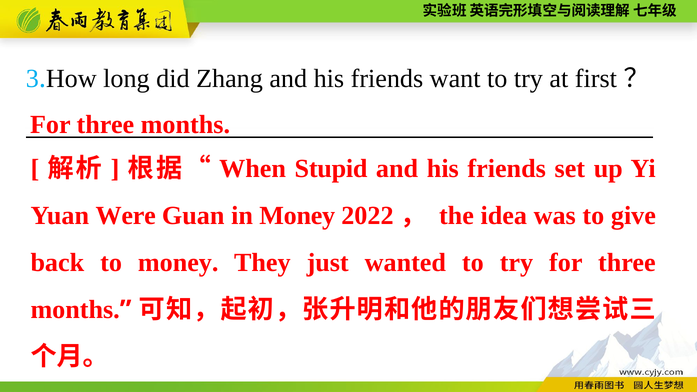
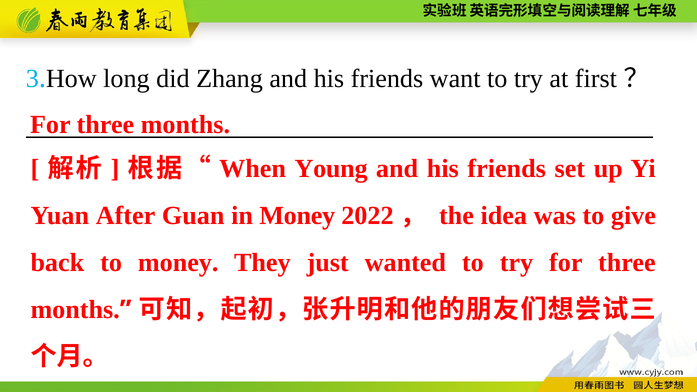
Stupid: Stupid -> Young (331, 169)
Were: Were -> After (126, 216)
